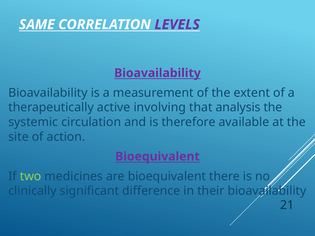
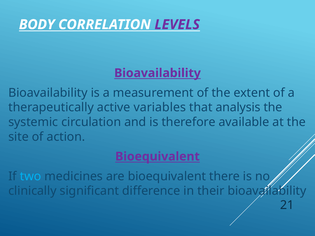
SAME: SAME -> BODY (37, 25)
involving: involving -> variables (160, 108)
two colour: light green -> light blue (31, 176)
